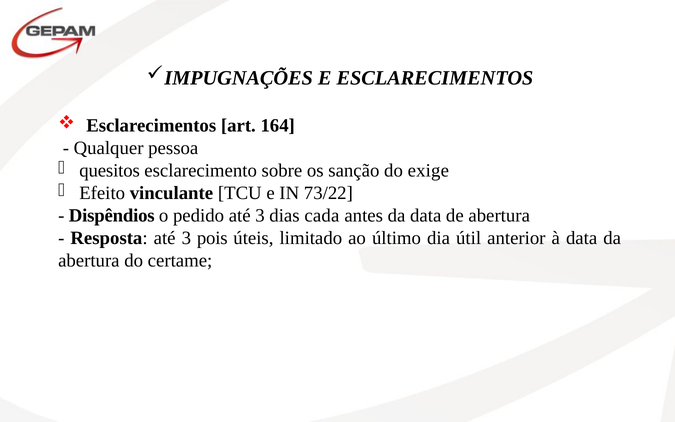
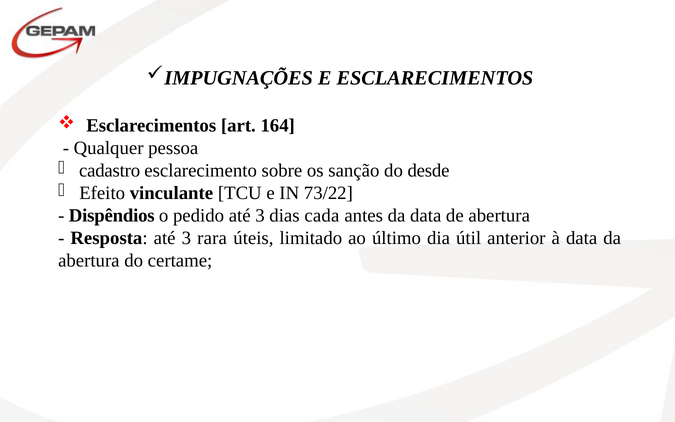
quesitos: quesitos -> cadastro (110, 171)
exige: exige -> desde (429, 171)
pois: pois -> rara (212, 238)
